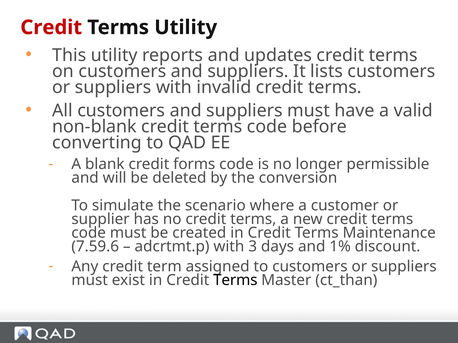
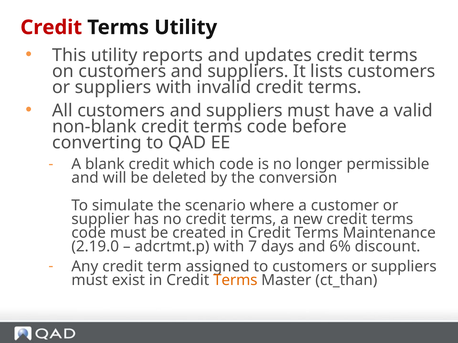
forms: forms -> which (194, 164)
7.59.6: 7.59.6 -> 2.19.0 (95, 247)
3: 3 -> 7 (253, 247)
1%: 1% -> 6% (340, 247)
Terms colour: black -> orange (235, 280)
